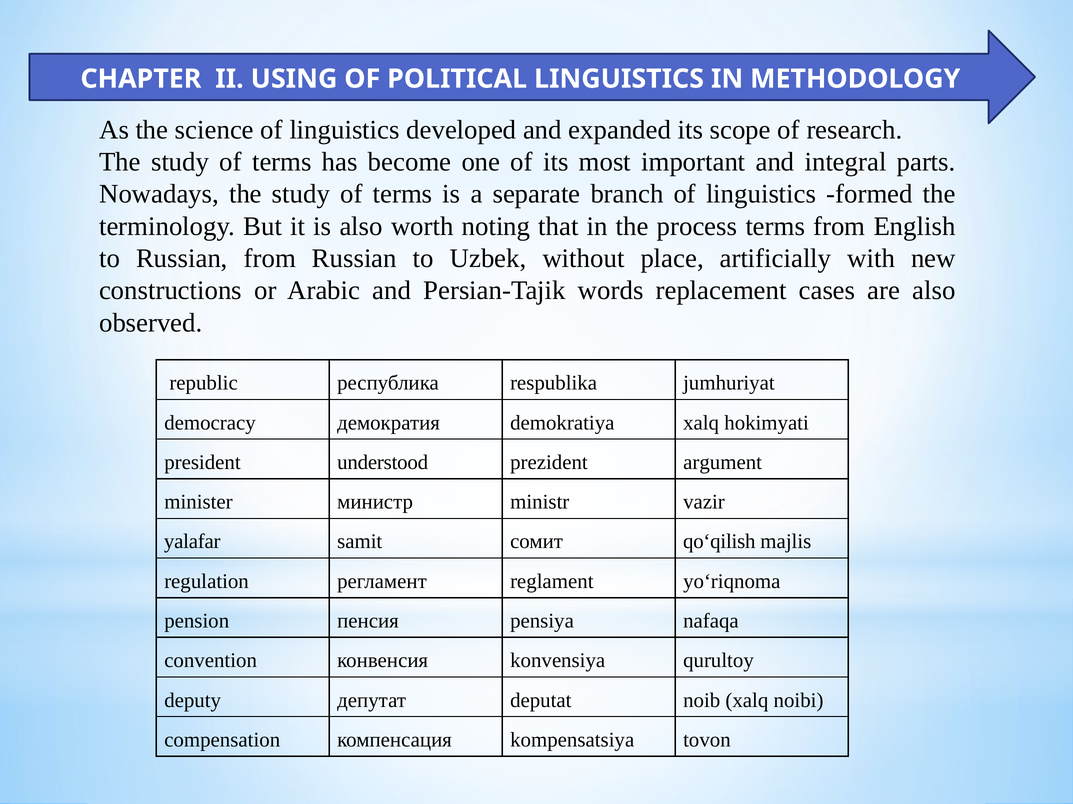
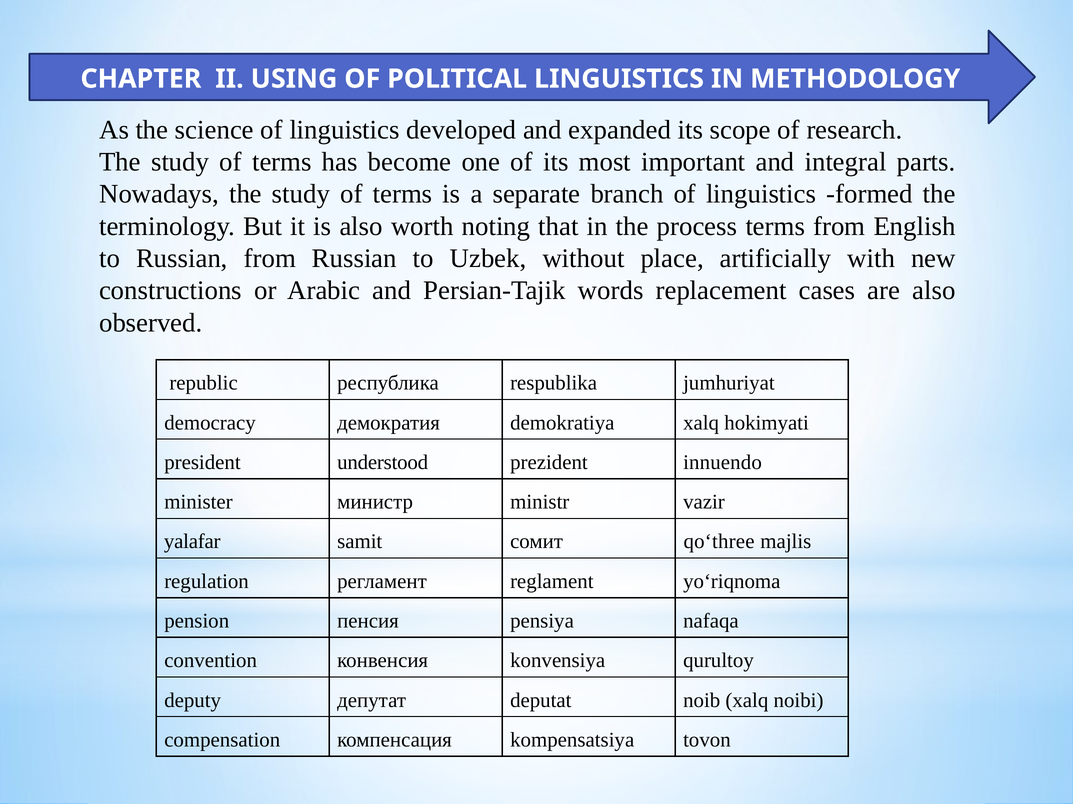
argument: argument -> innuendo (723, 463)
qo‘qilish: qo‘qilish -> qo‘three (719, 542)
